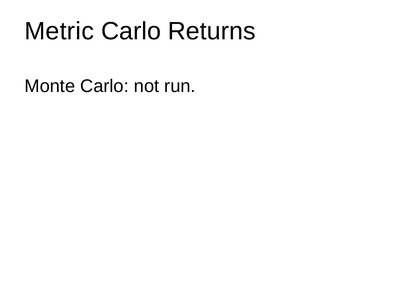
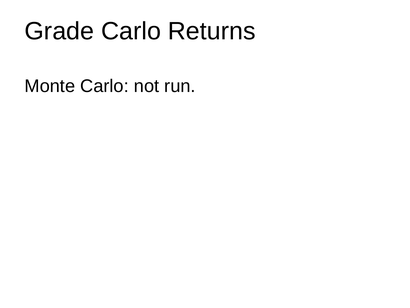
Metric: Metric -> Grade (59, 31)
